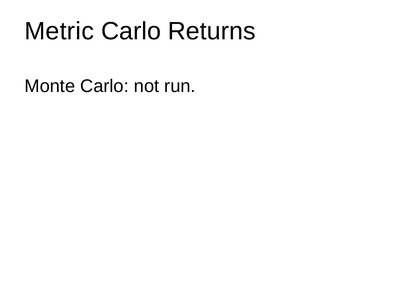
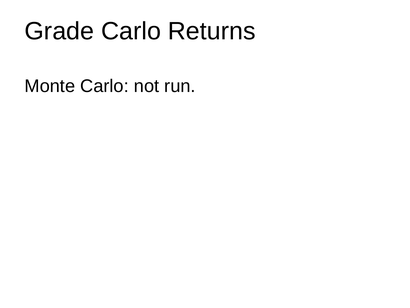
Metric: Metric -> Grade (59, 31)
